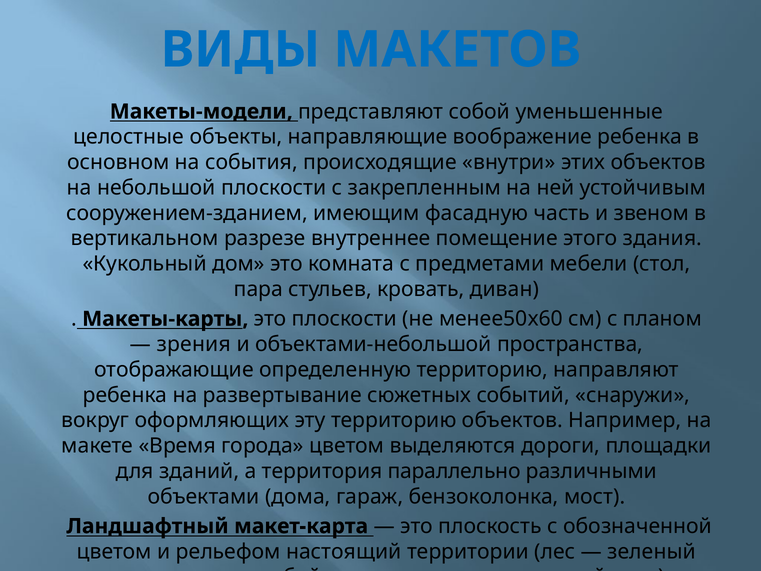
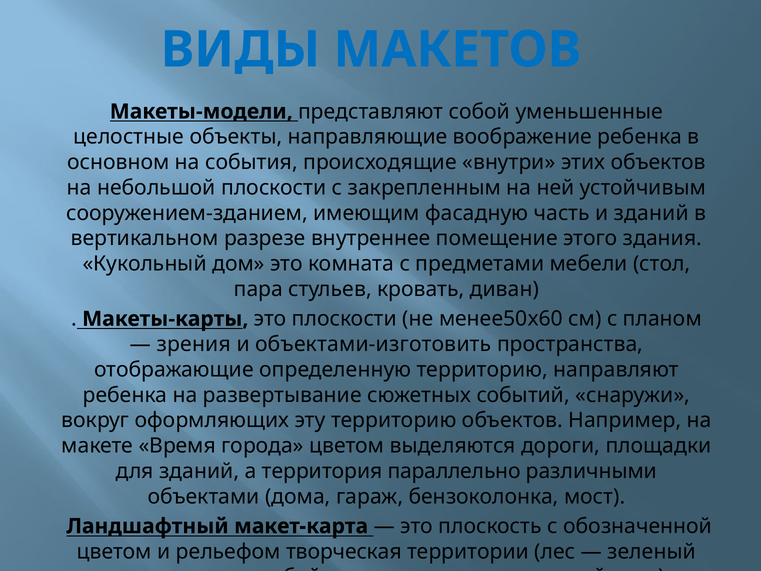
и звеном: звеном -> зданий (651, 213)
объектами-небольшой: объектами-небольшой -> объектами-изготовить (373, 344)
настоящий: настоящий -> творческая (344, 551)
